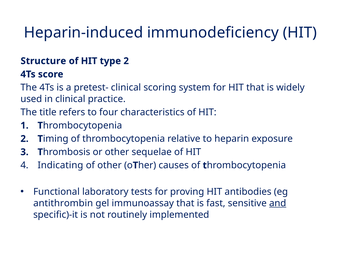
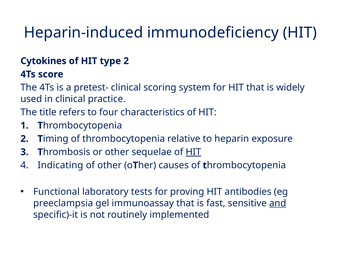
Structure: Structure -> Cytokines (43, 61)
HIT underline: none -> present (193, 152)
antithrombin: antithrombin -> preeclampsia (63, 203)
